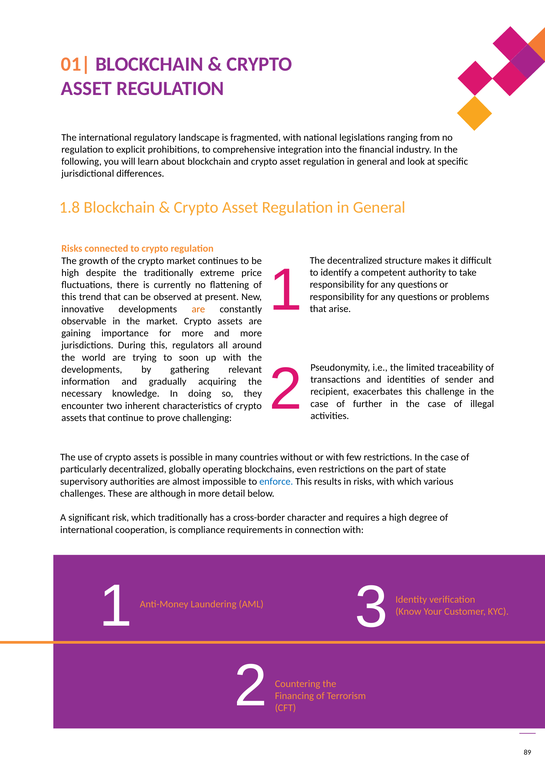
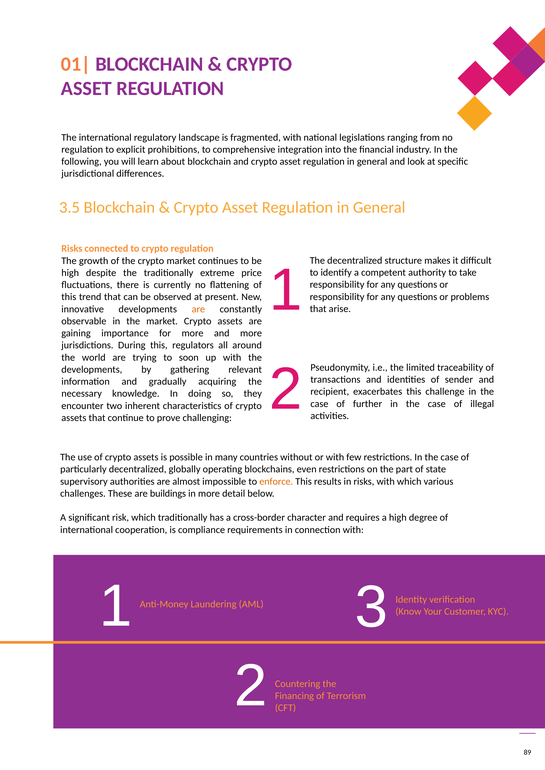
1.8: 1.8 -> 3.5 (70, 208)
enforce colour: blue -> orange (276, 482)
although: although -> buildings (168, 494)
